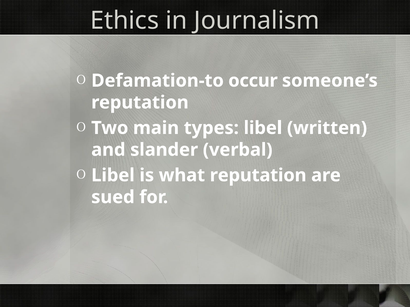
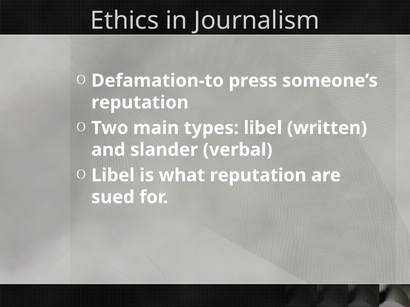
occur: occur -> press (253, 81)
